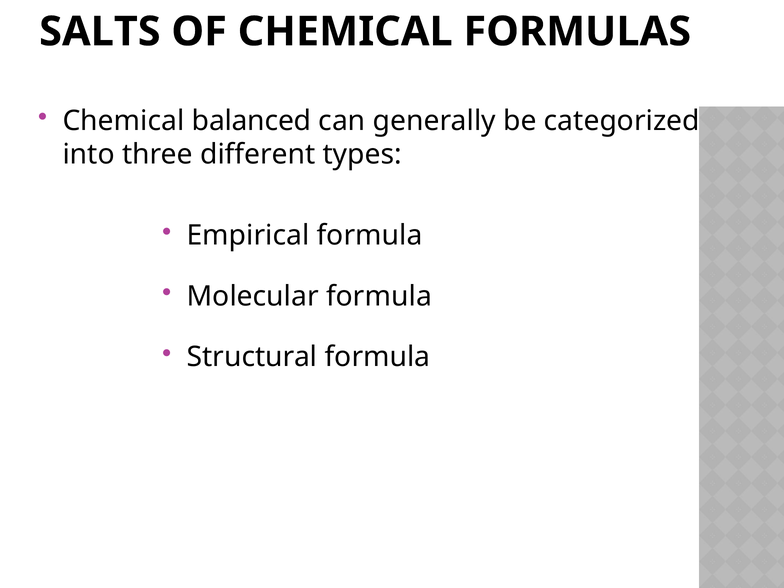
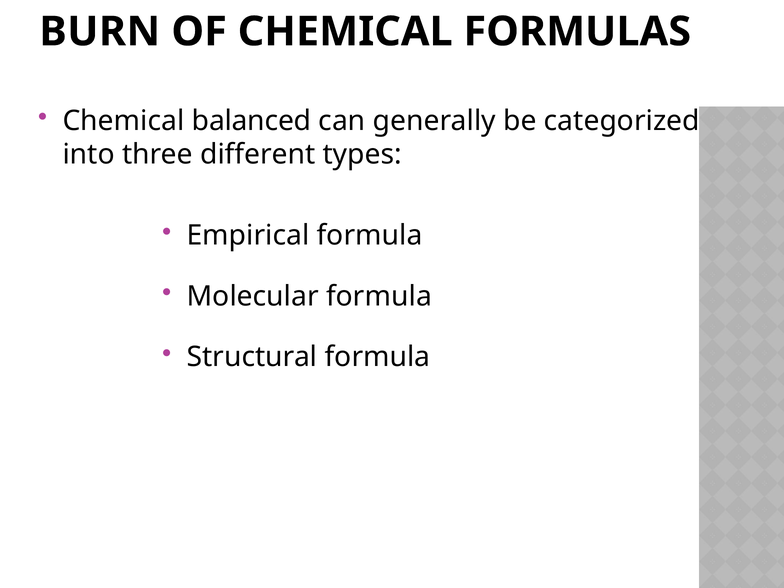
SALTS: SALTS -> BURN (100, 32)
